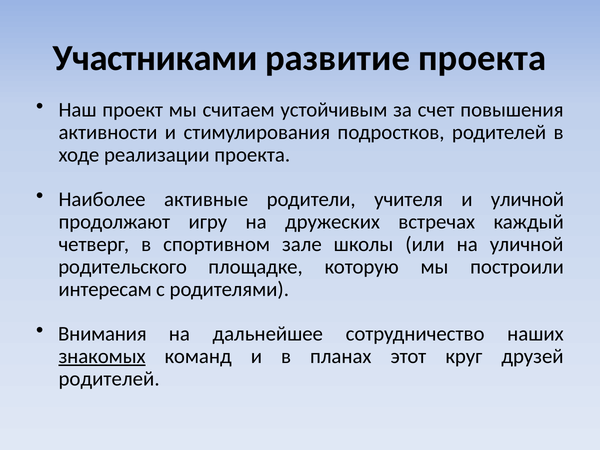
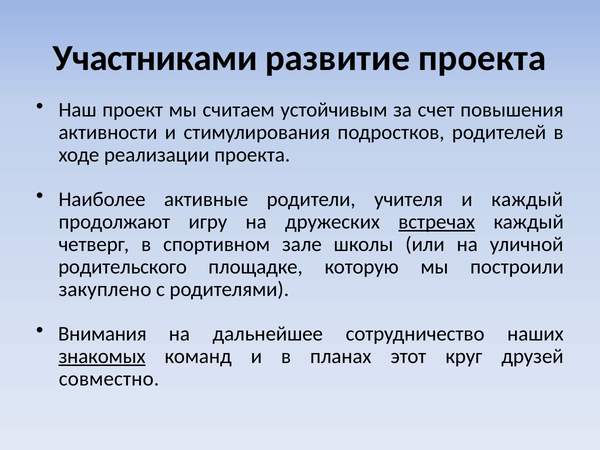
и уличной: уличной -> каждый (527, 199)
встречах underline: none -> present (437, 222)
интересам: интересам -> закуплено (105, 289)
родителей: родителей -> совместно (109, 379)
